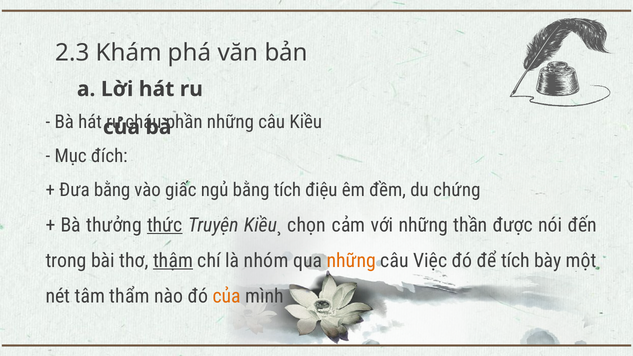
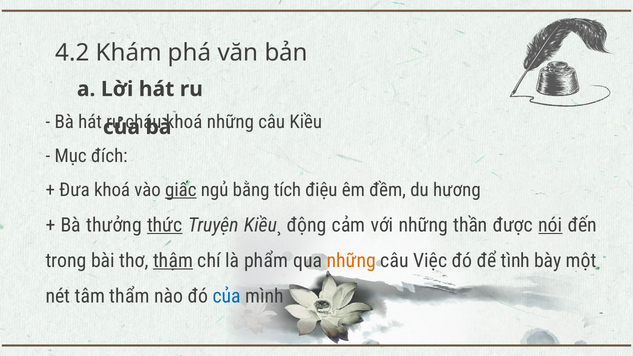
2.3: 2.3 -> 4.2 (72, 53)
cháu phần: phần -> khoá (184, 122)
Đưa bằng: bằng -> khoá (112, 190)
giấc underline: none -> present (181, 190)
chứng: chứng -> hương (457, 190)
chọn: chọn -> động (307, 225)
nói underline: none -> present (550, 225)
nhóm: nhóm -> phẩm (266, 261)
để tích: tích -> tình (515, 261)
của colour: orange -> blue (227, 296)
